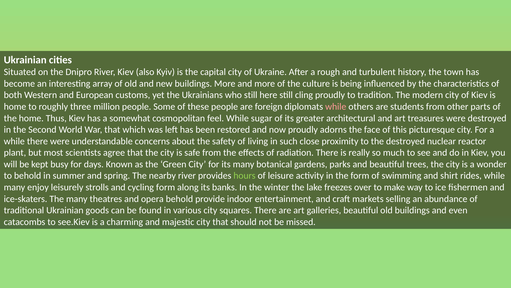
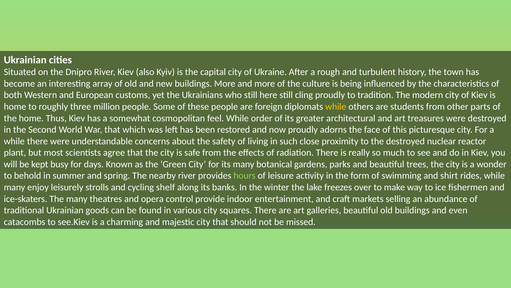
while colour: pink -> yellow (336, 106)
sugar: sugar -> order (262, 118)
cycling form: form -> shelf (166, 187)
opera behold: behold -> control (180, 198)
